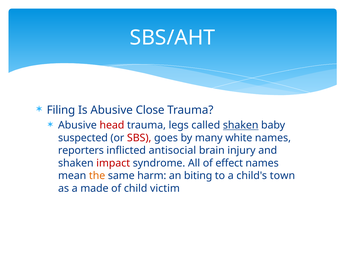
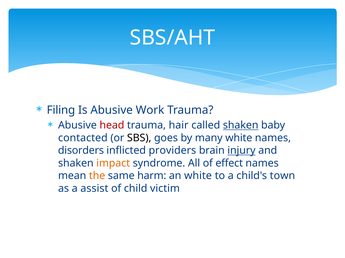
Close: Close -> Work (150, 110)
legs: legs -> hair (179, 126)
suspected: suspected -> contacted (83, 138)
SBS colour: red -> black (139, 138)
reporters: reporters -> disorders (81, 151)
antisocial: antisocial -> providers (172, 151)
injury underline: none -> present (241, 151)
impact colour: red -> orange (113, 164)
an biting: biting -> white (198, 176)
made: made -> assist (94, 189)
